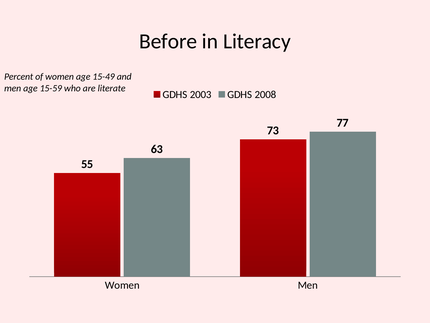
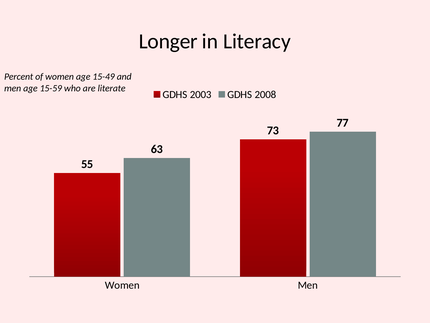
Before: Before -> Longer (168, 41)
